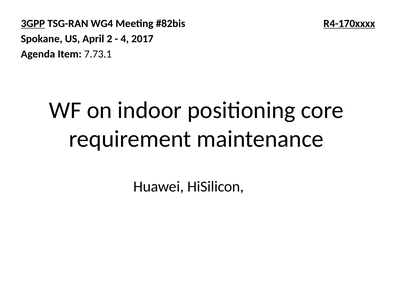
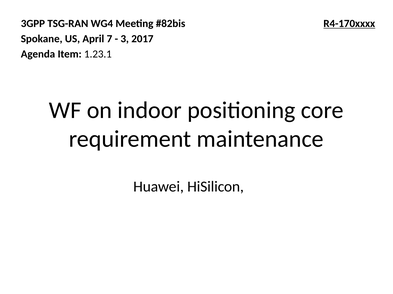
3GPP underline: present -> none (33, 24)
2: 2 -> 7 (109, 39)
4: 4 -> 3 (125, 39)
7.73.1: 7.73.1 -> 1.23.1 (98, 54)
